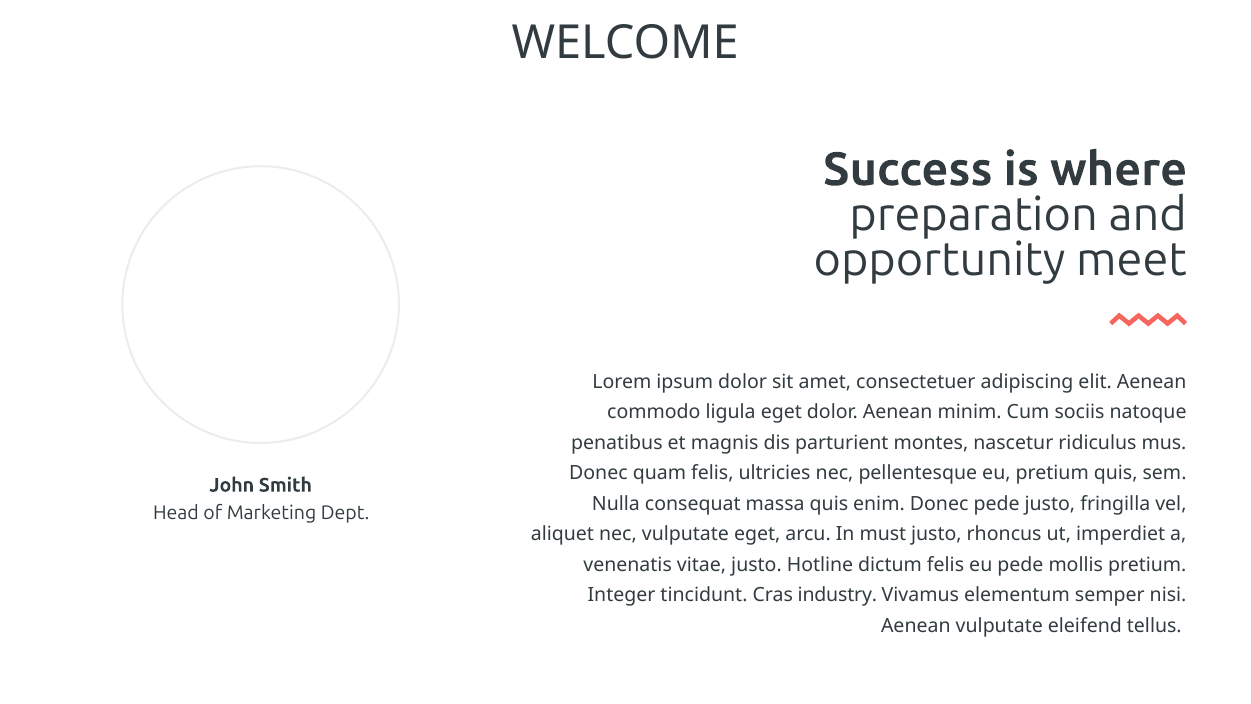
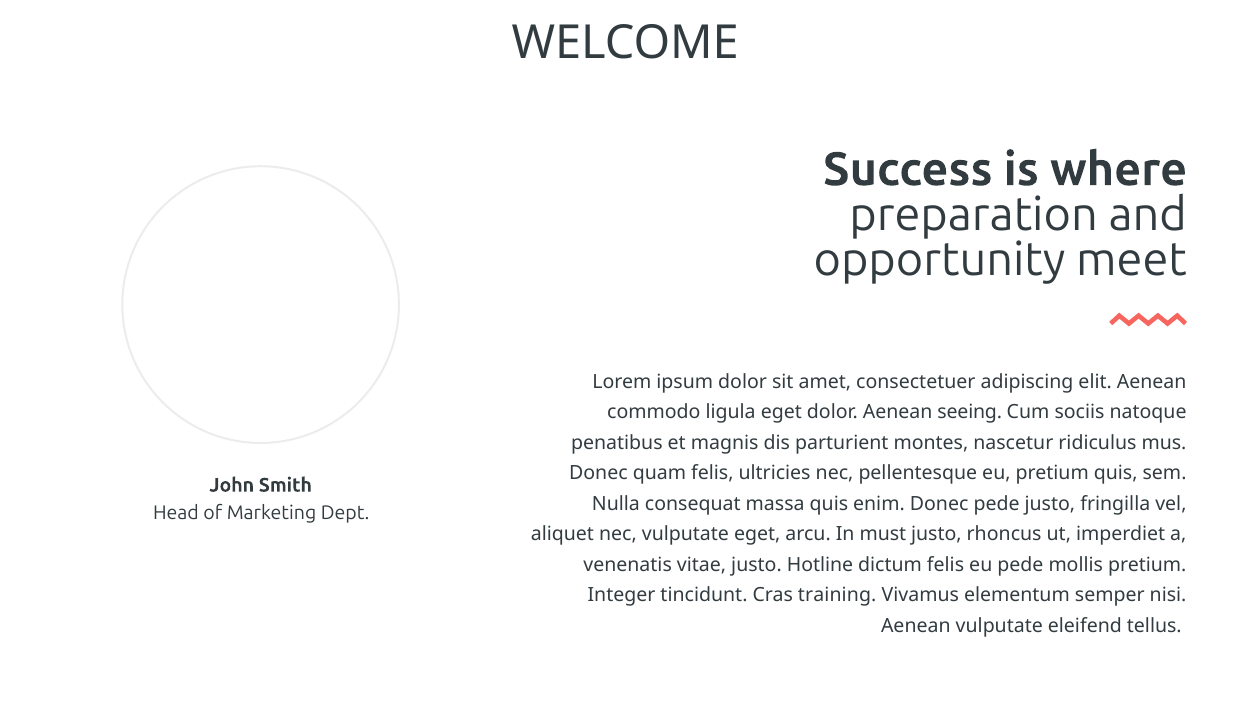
minim: minim -> seeing (970, 412)
industry: industry -> training (837, 595)
